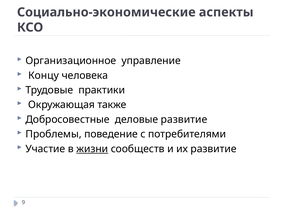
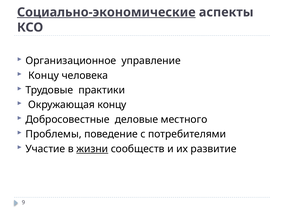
Социально-экономические underline: none -> present (106, 12)
Окружающая также: также -> концу (112, 105)
деловые развитие: развитие -> местного (184, 119)
